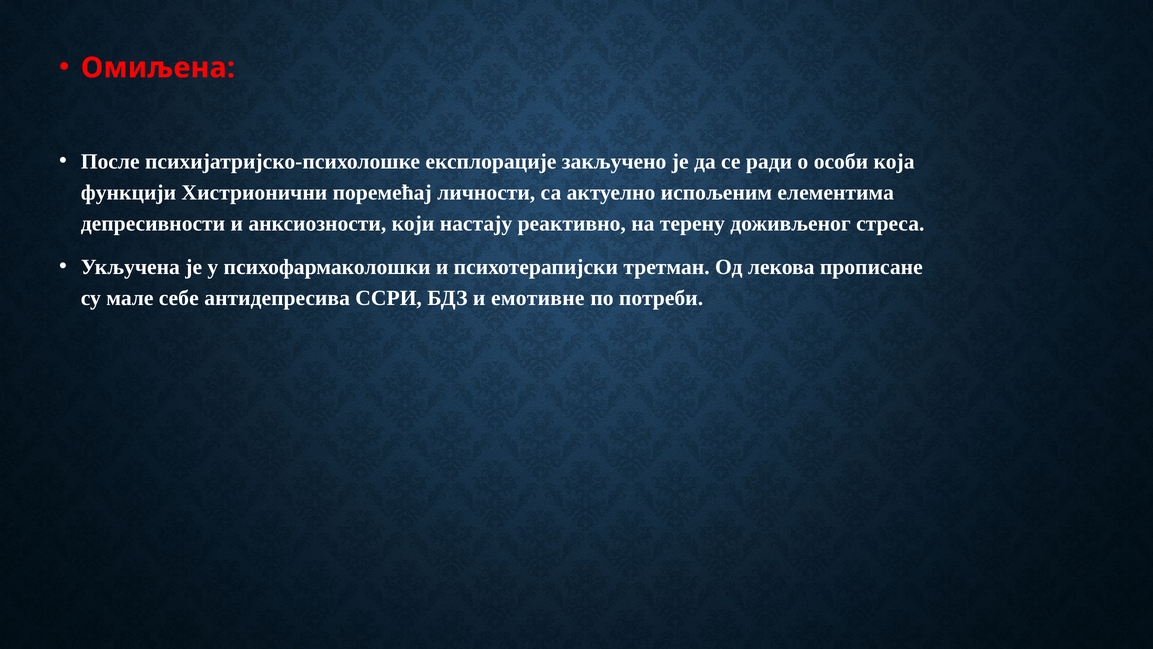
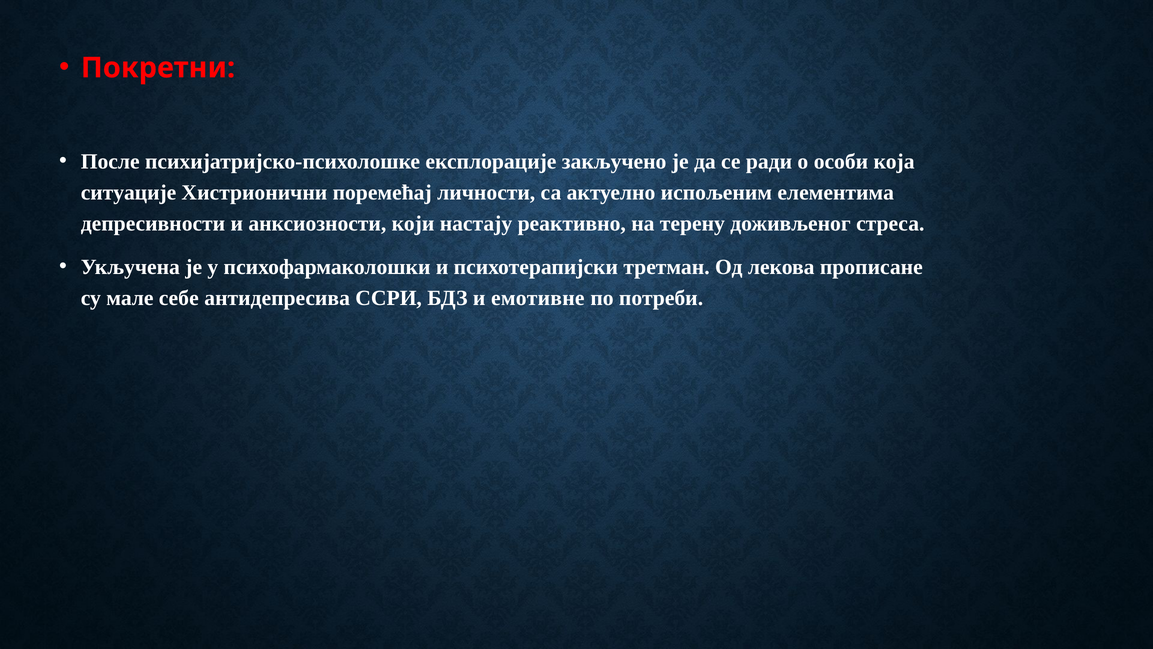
Омиљена: Омиљена -> Покретни (158, 68)
функцији: функцији -> ситуације (129, 192)
